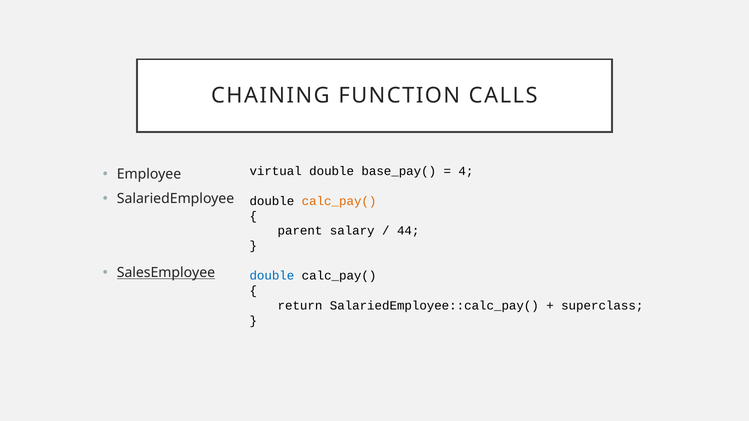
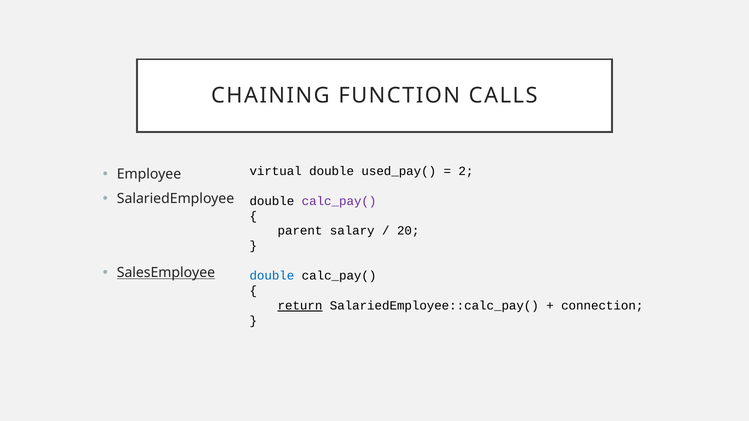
base_pay(: base_pay( -> used_pay( (399, 171)
4: 4 -> 2 (466, 171)
calc_pay( colour: orange -> purple (339, 201)
44: 44 -> 20 (408, 231)
return underline: none -> present (300, 306)
superclass: superclass -> connection (602, 306)
